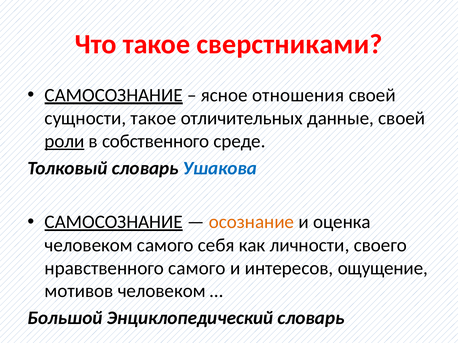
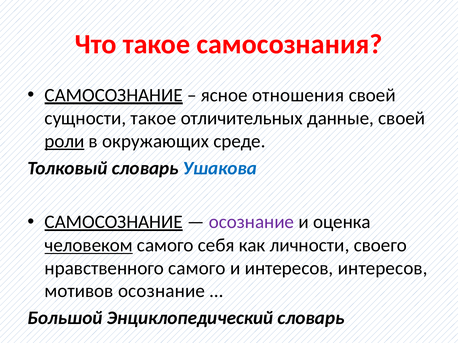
сверстниками: сверстниками -> самосознания (289, 44)
собственного: собственного -> окружающих (156, 141)
осознание colour: orange -> purple (251, 222)
человеком underline: none -> present (89, 246)
интересов ощущение: ощущение -> интересов (383, 269)
мотивов человеком: человеком -> осознание (162, 291)
